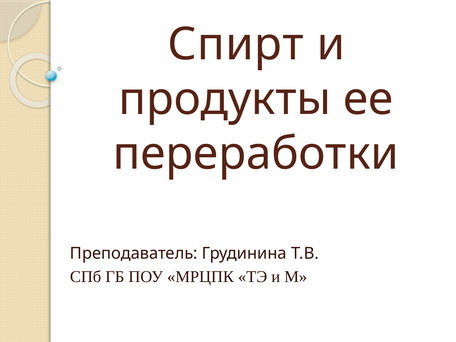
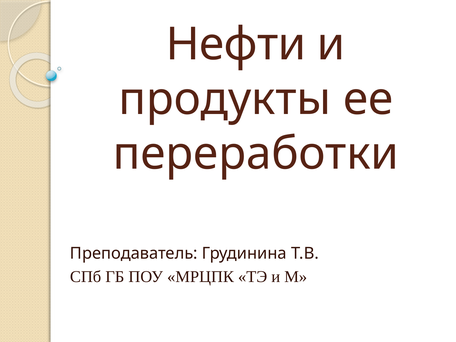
Спирт: Спирт -> Нефти (236, 44)
